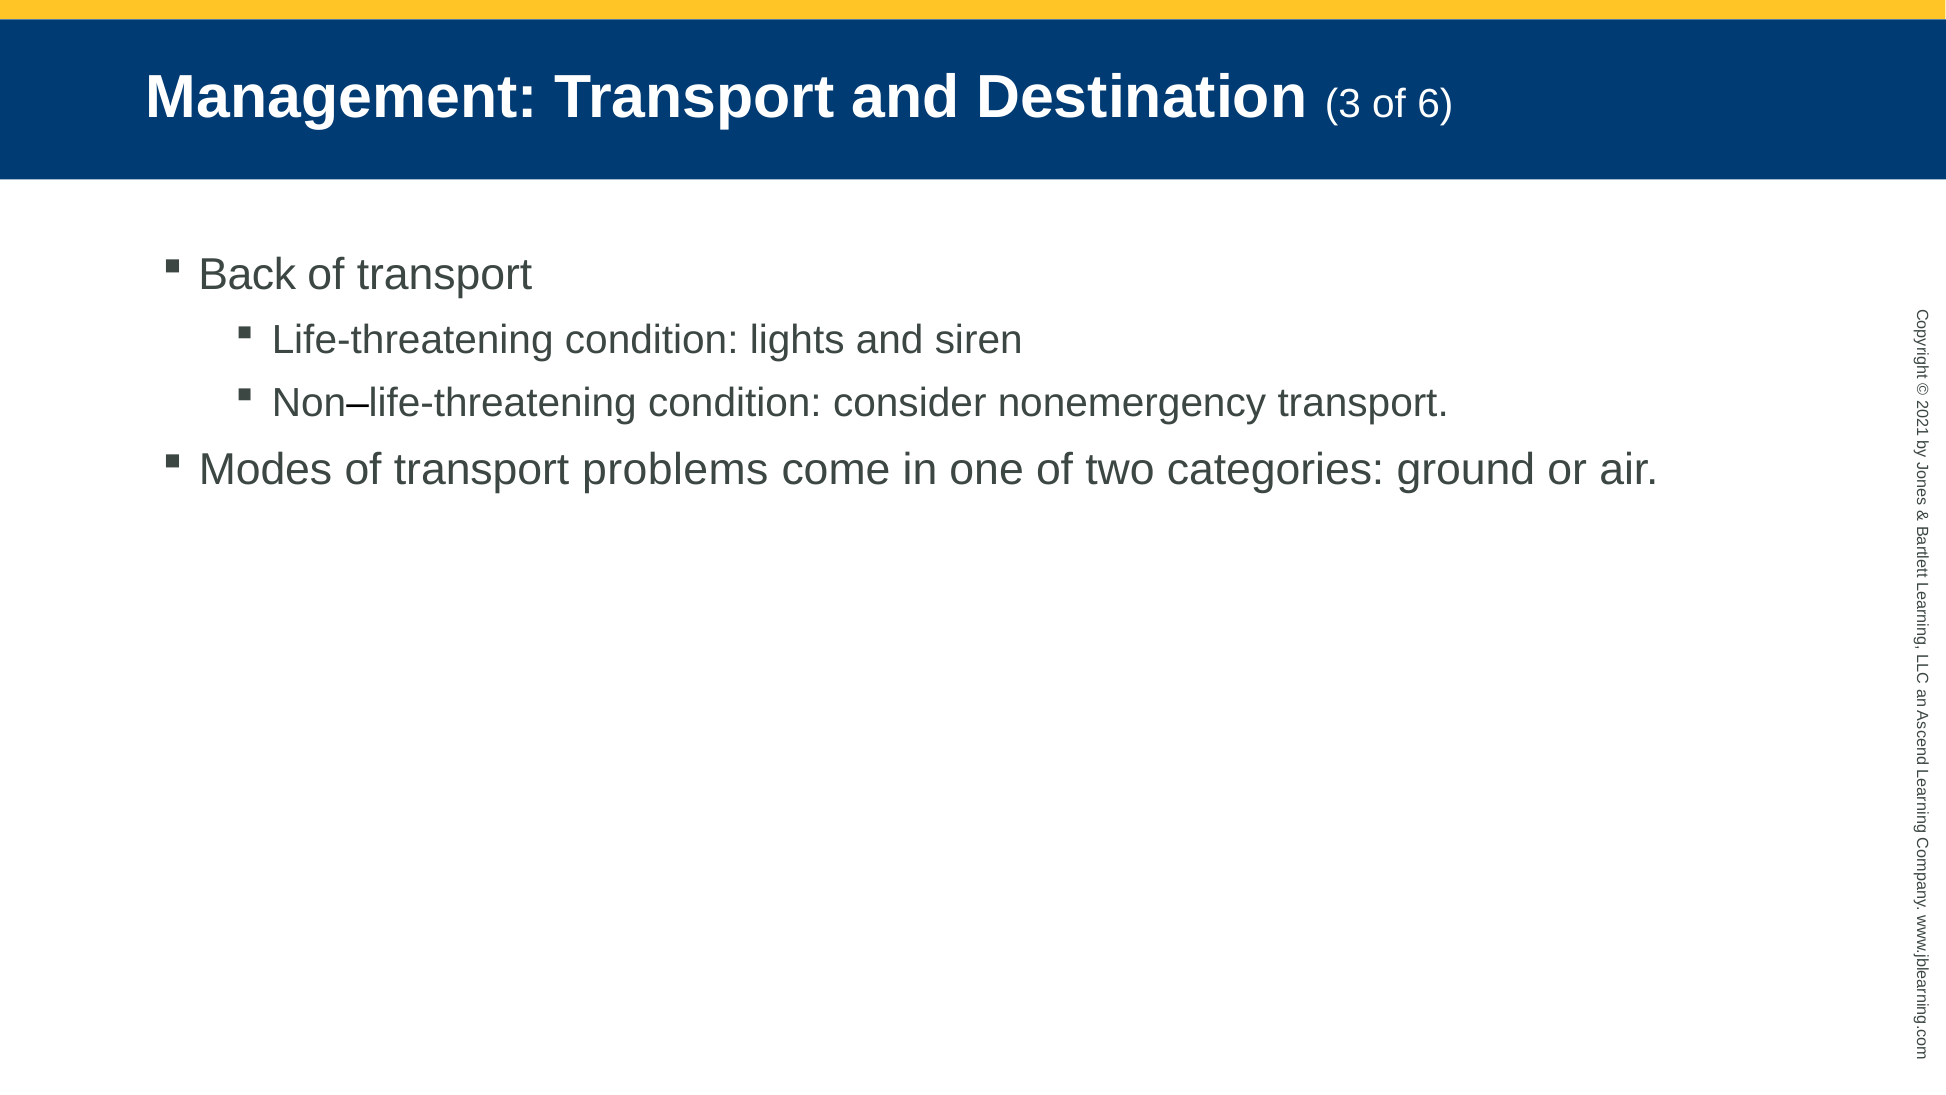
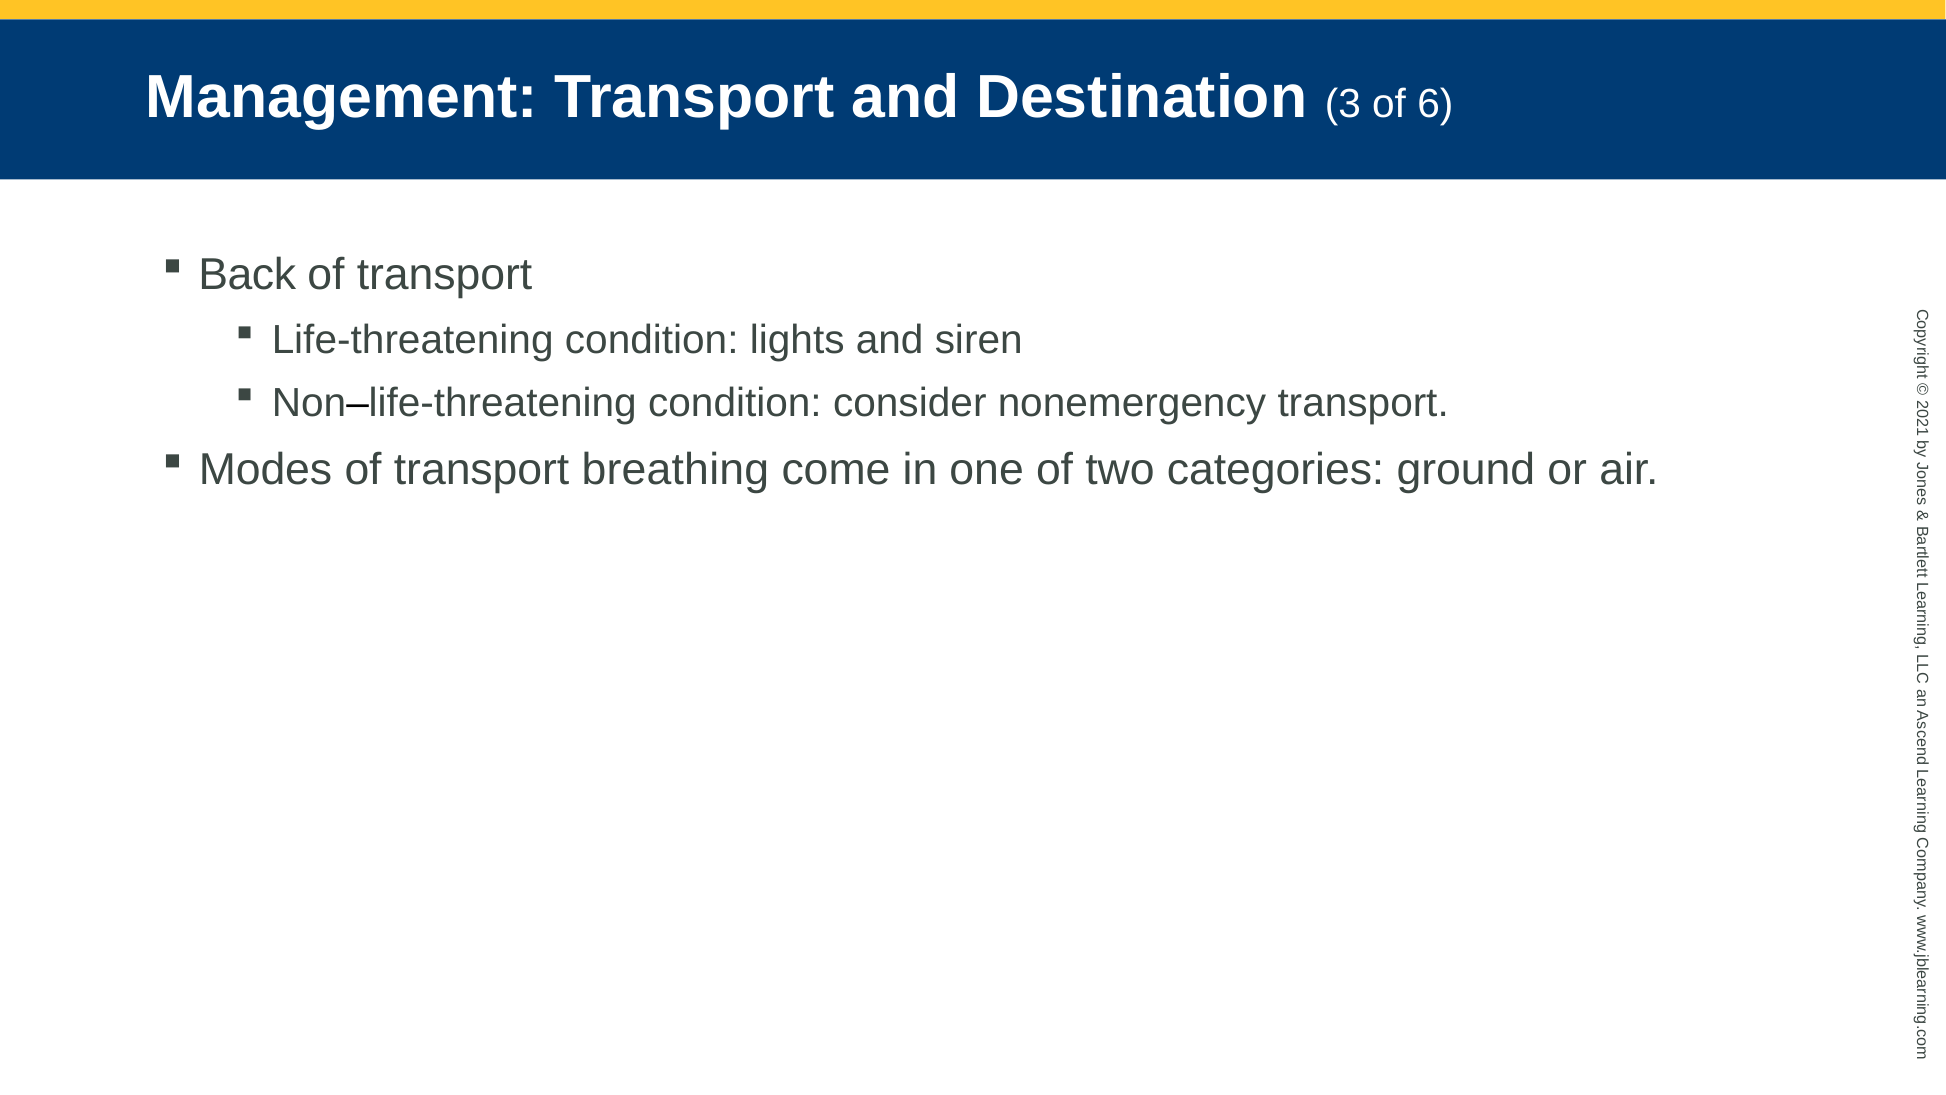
problems: problems -> breathing (675, 470)
